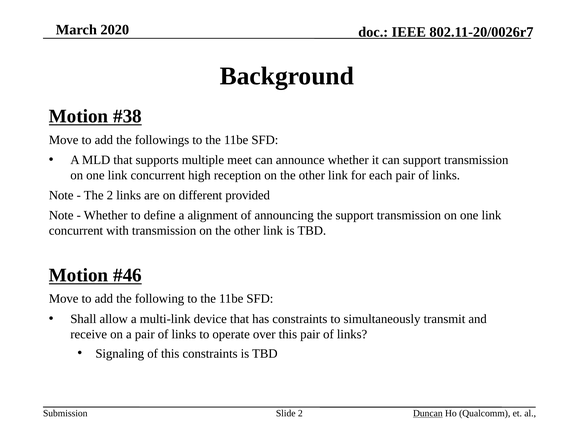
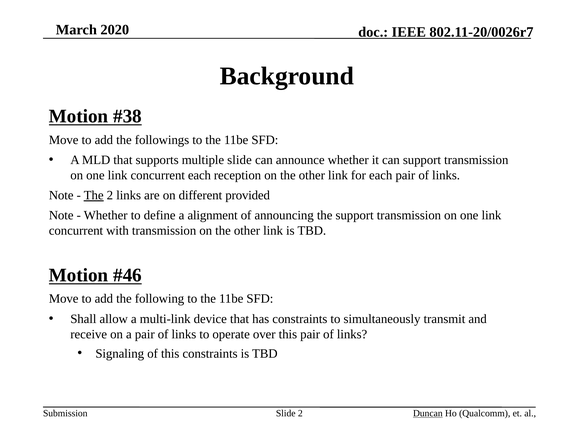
multiple meet: meet -> slide (240, 160)
concurrent high: high -> each (199, 175)
The underline: none -> present (94, 195)
